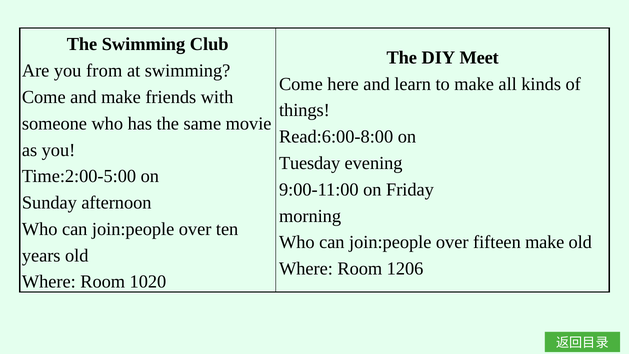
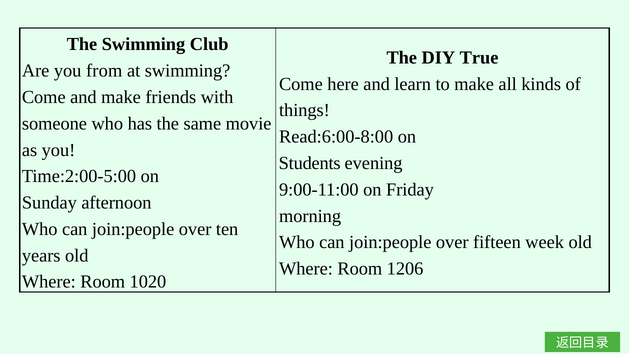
Meet: Meet -> True (479, 58)
Tuesday: Tuesday -> Students (310, 163)
fifteen make: make -> week (545, 242)
